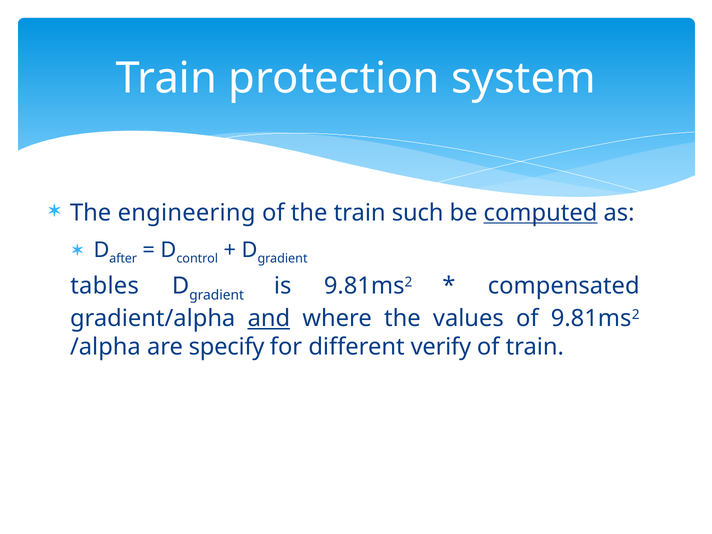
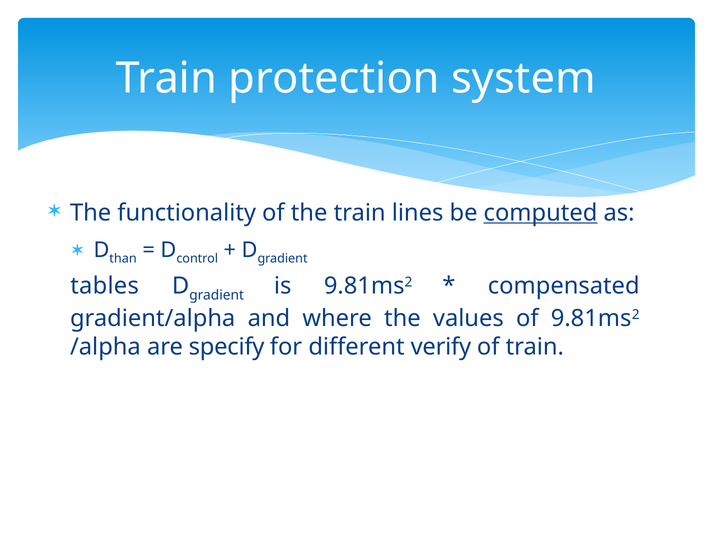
engineering: engineering -> functionality (187, 213)
such: such -> lines (418, 213)
after: after -> than (123, 259)
and underline: present -> none (269, 318)
